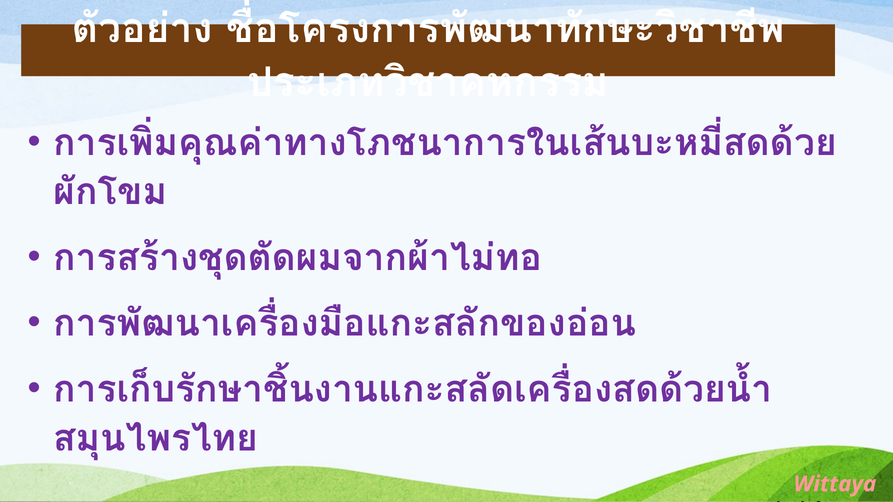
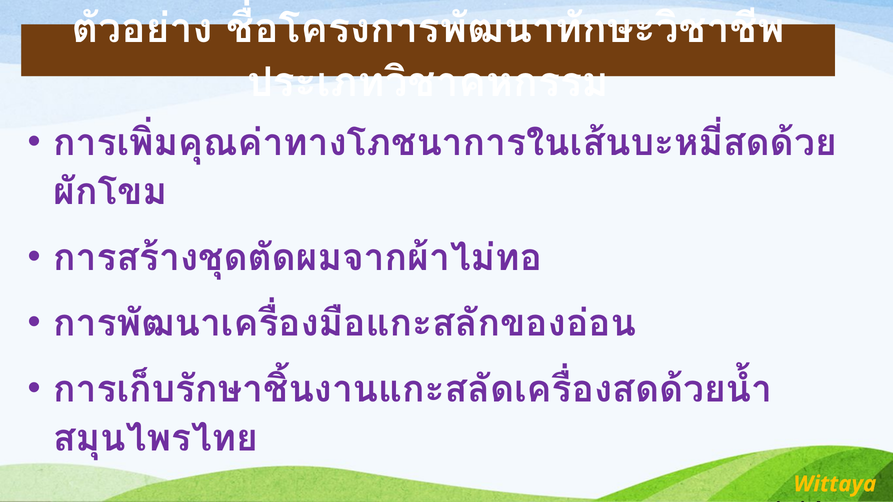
Wittaya colour: pink -> yellow (835, 484)
